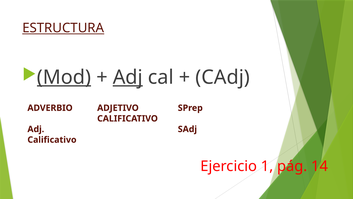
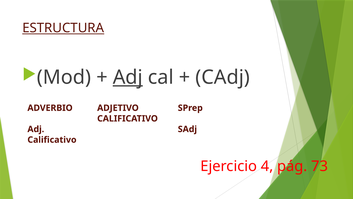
Mod underline: present -> none (64, 77)
1: 1 -> 4 (267, 166)
14: 14 -> 73 (320, 166)
